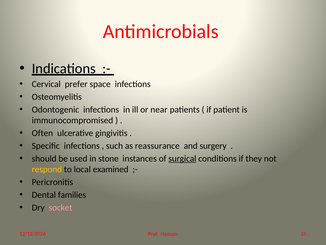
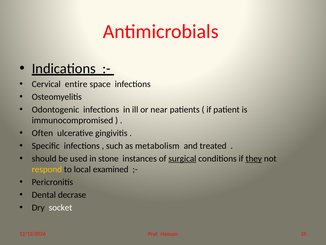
prefer: prefer -> entire (76, 84)
reassurance: reassurance -> metabolism (157, 146)
surgery: surgery -> treated (213, 146)
they underline: none -> present (254, 158)
families: families -> decrase (72, 194)
socket colour: pink -> white (61, 207)
